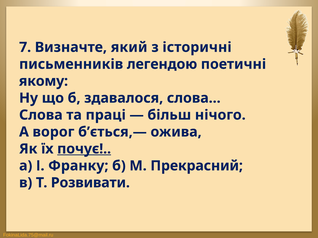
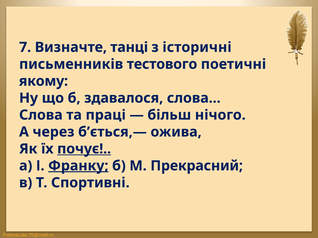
який: який -> танці (129, 47)
легендою: легендою -> тестового (162, 64)
ворог: ворог -> через (53, 132)
Франку underline: none -> present (78, 166)
Розвивати: Розвивати -> Спортивні (90, 183)
